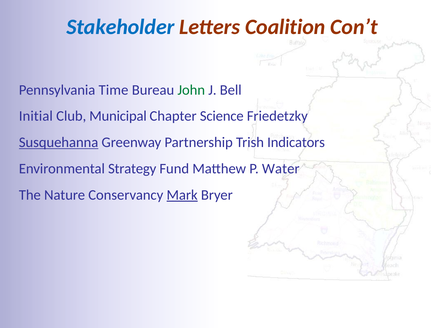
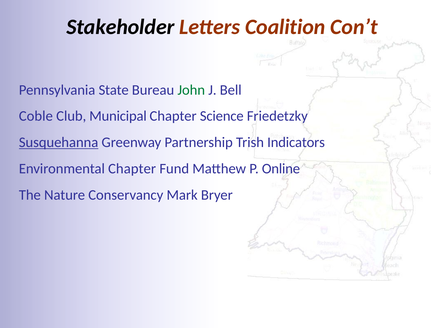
Stakeholder colour: blue -> black (120, 27)
Time: Time -> State (114, 90)
Initial: Initial -> Coble (36, 116)
Environmental Strategy: Strategy -> Chapter (132, 169)
Water: Water -> Online (281, 169)
Mark underline: present -> none (182, 195)
